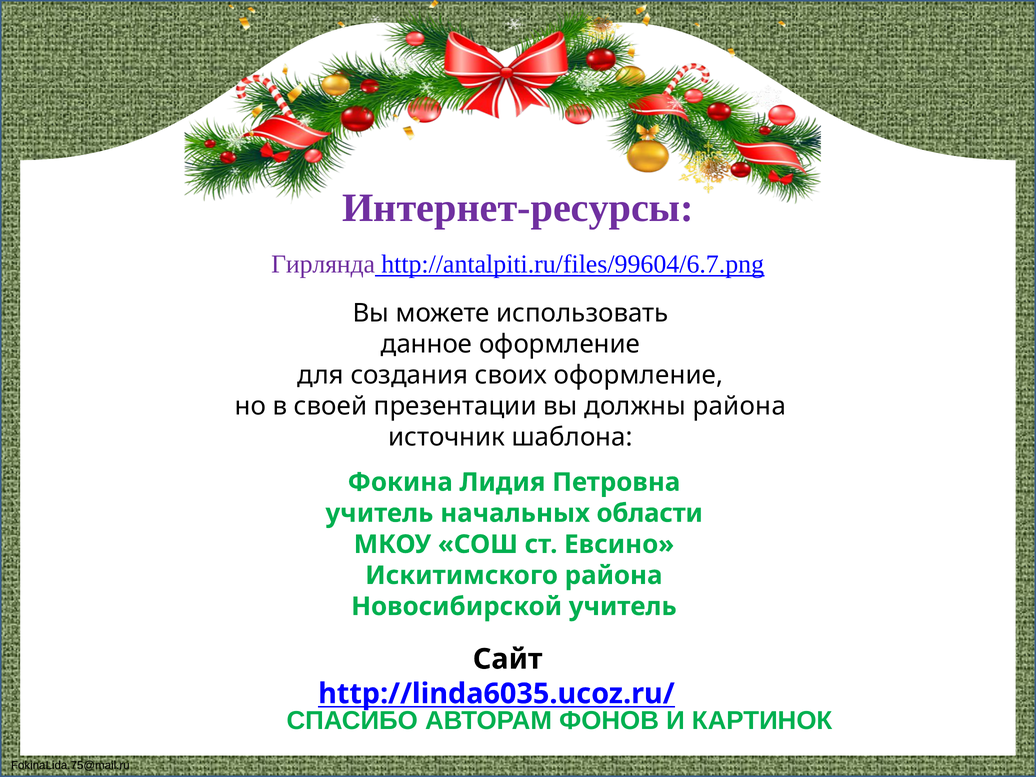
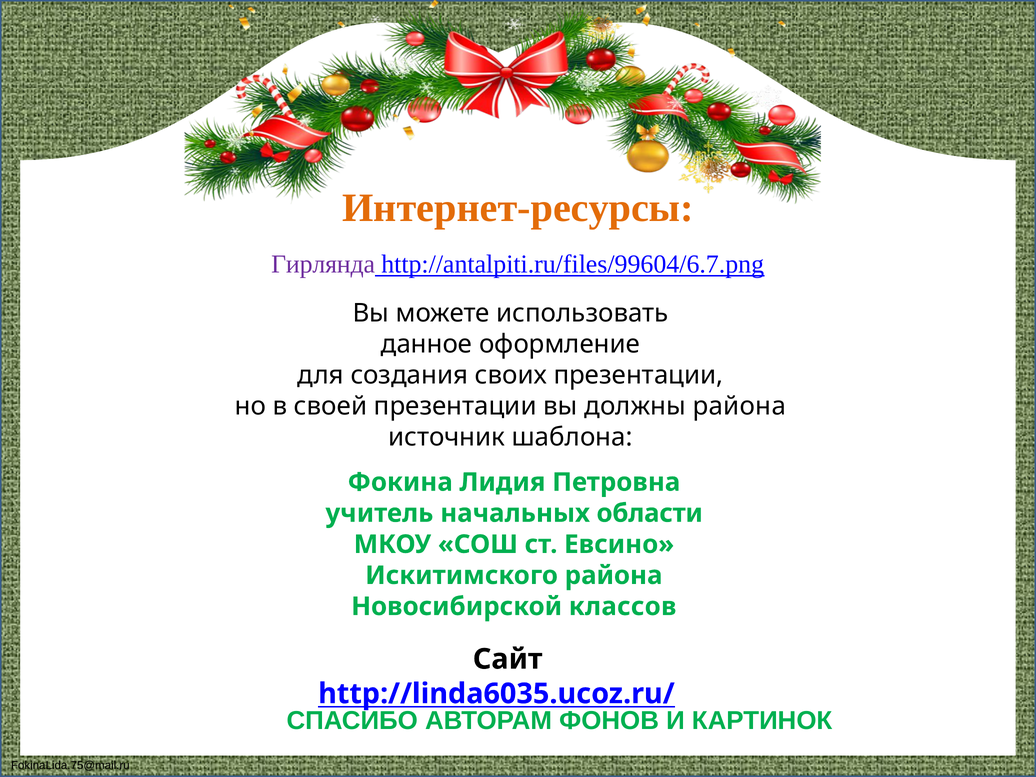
Интернет-ресурсы colour: purple -> orange (518, 208)
своих оформление: оформление -> презентации (638, 375)
Новосибирской учитель: учитель -> классов (623, 607)
